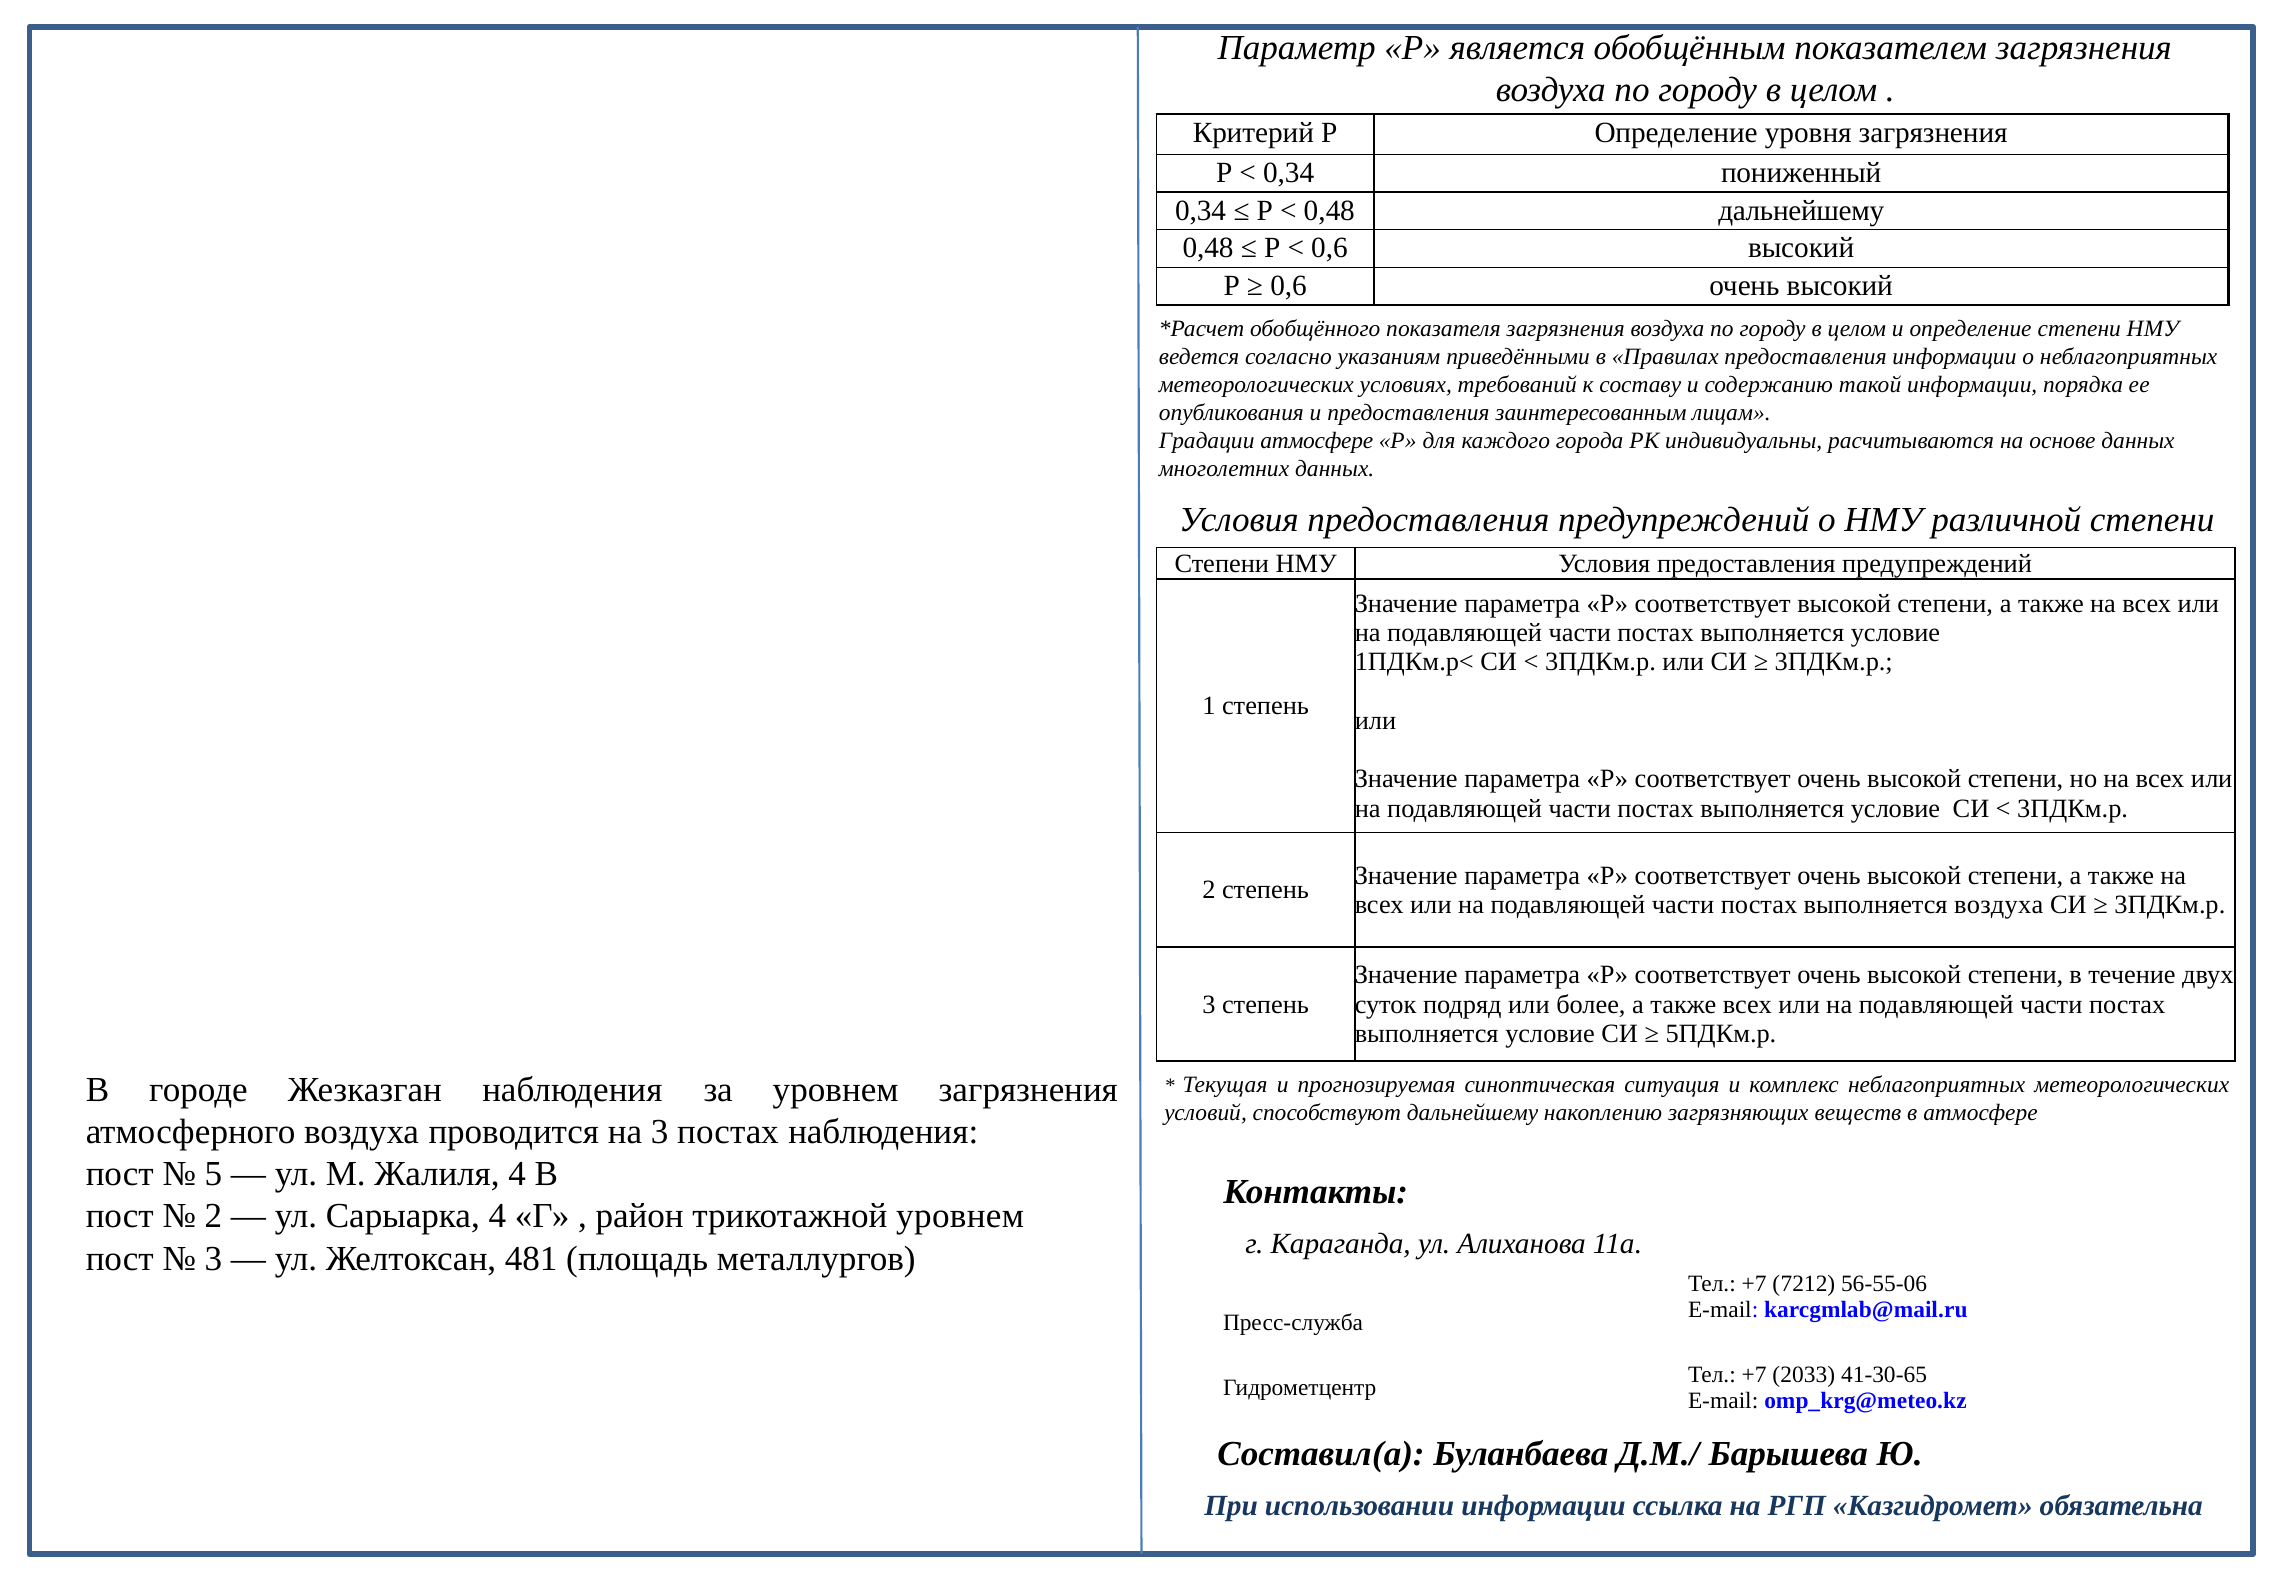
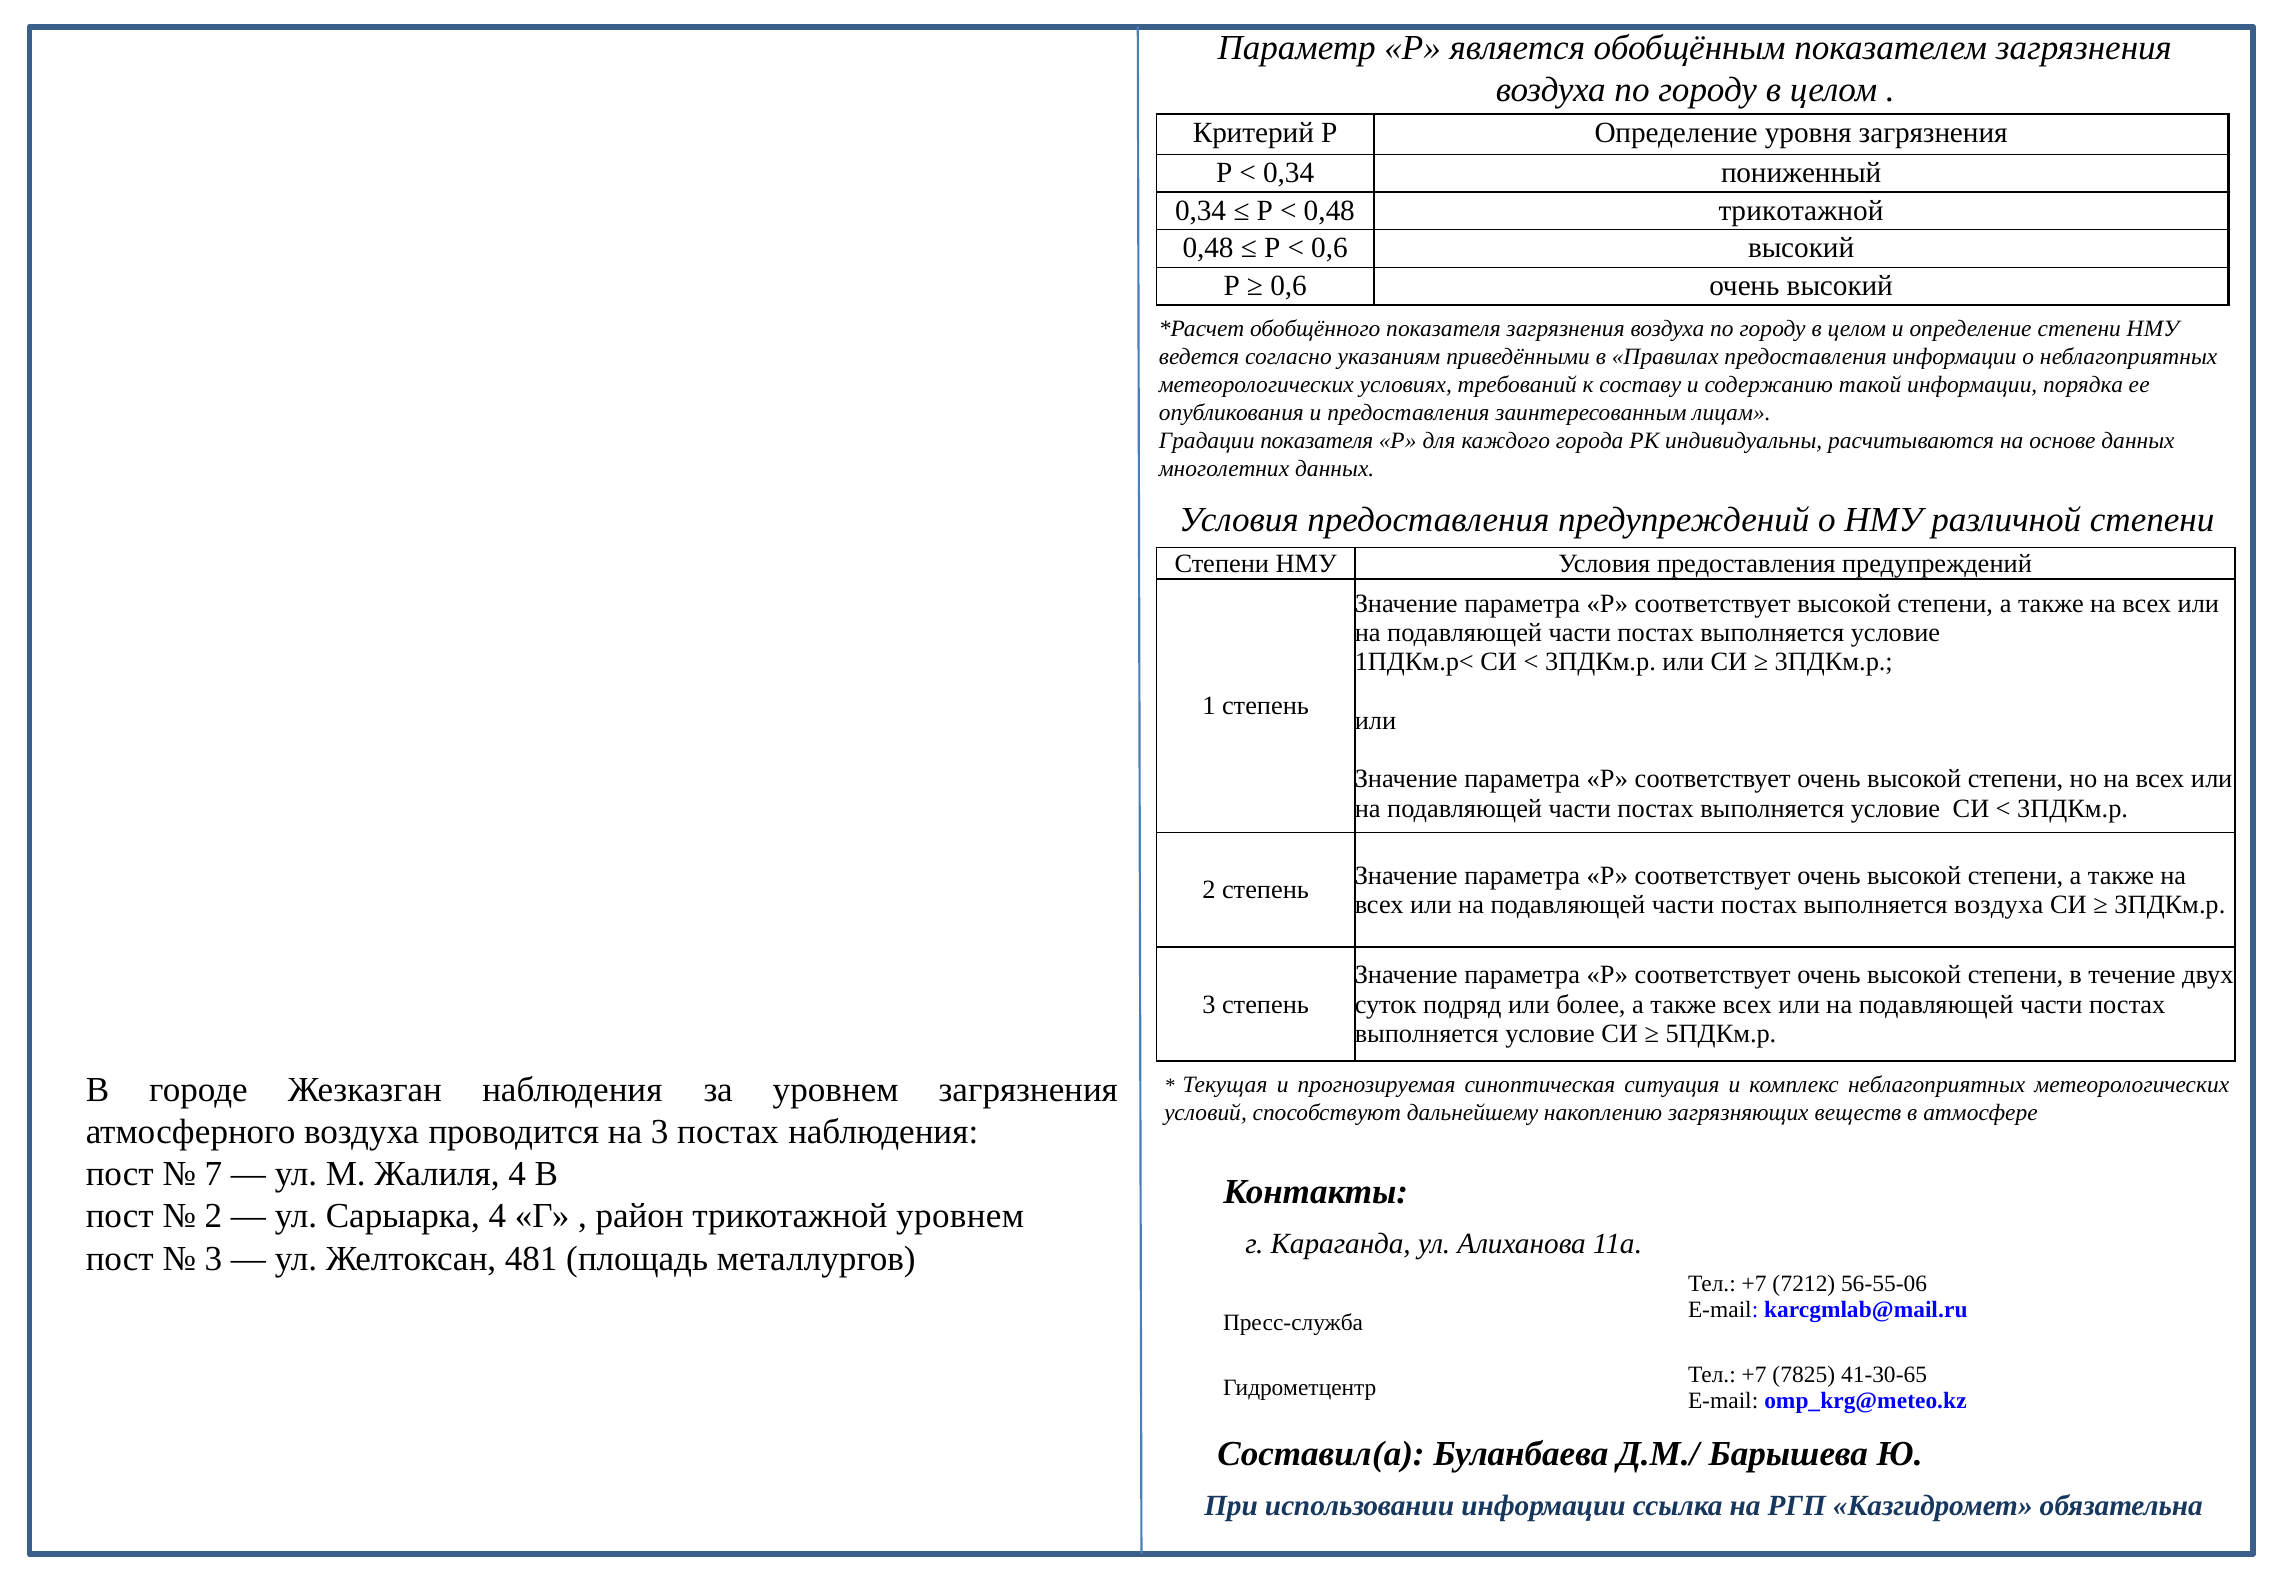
0,48 дальнейшему: дальнейшему -> трикотажной (1801, 210)
Градации атмосфере: атмосфере -> показателя (1317, 441)
5: 5 -> 7 (213, 1174)
2033: 2033 -> 7825 (1804, 1375)
